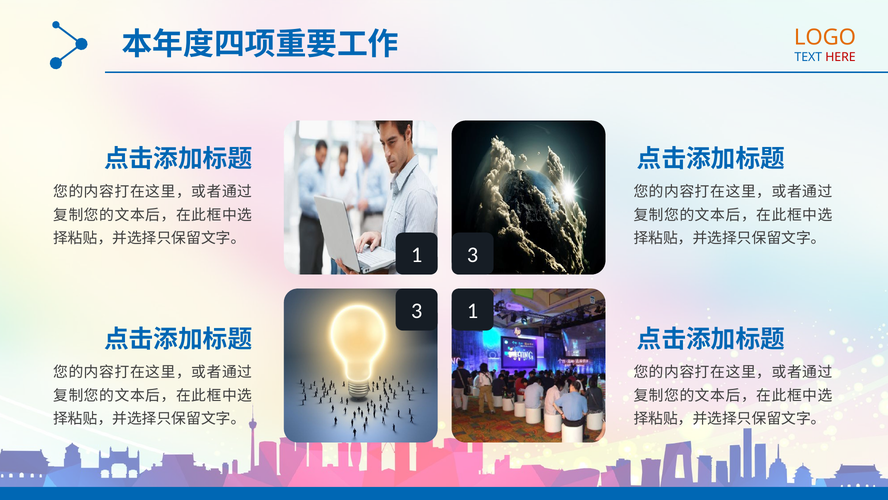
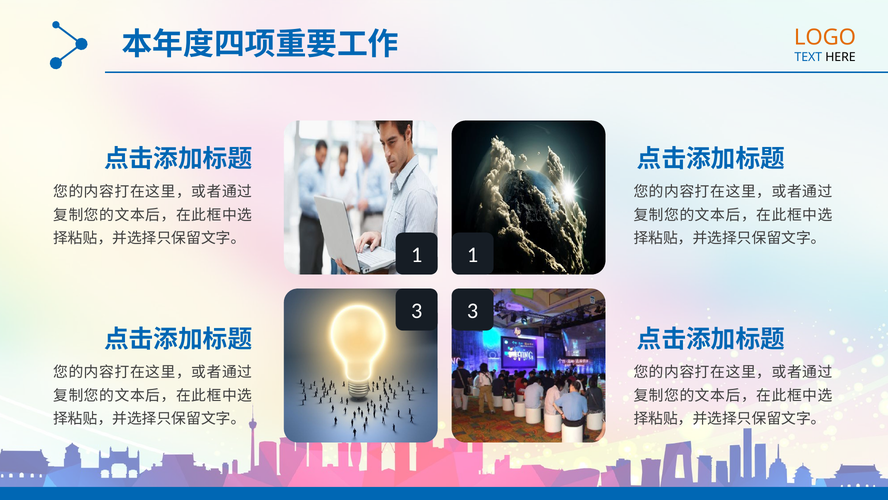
HERE colour: red -> black (840, 57)
1 3: 3 -> 1 (473, 255)
3 1: 1 -> 3 (473, 311)
